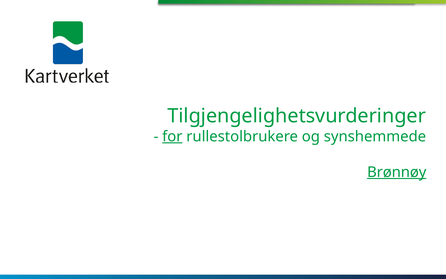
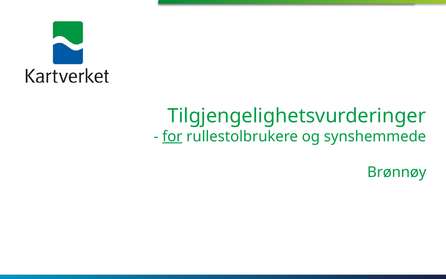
Brønnøy underline: present -> none (397, 172)
